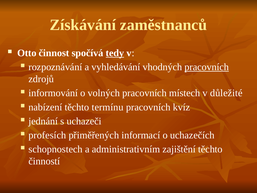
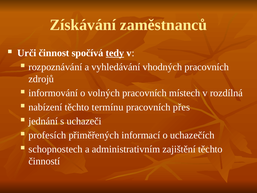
Otto: Otto -> Urči (27, 53)
pracovních underline: present -> none (207, 67)
důležité: důležité -> rozdílná (226, 93)
kvíz: kvíz -> přes (181, 107)
